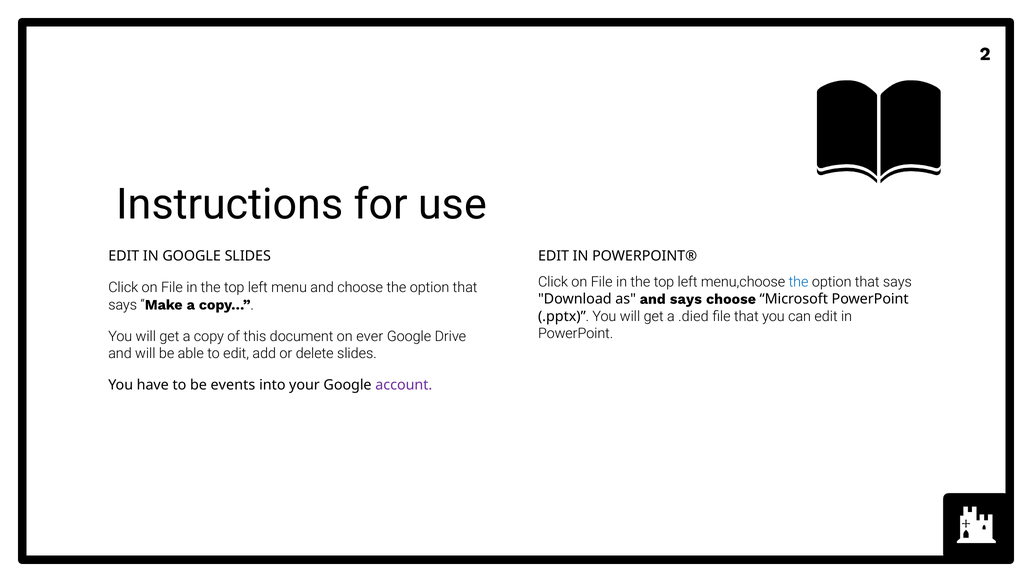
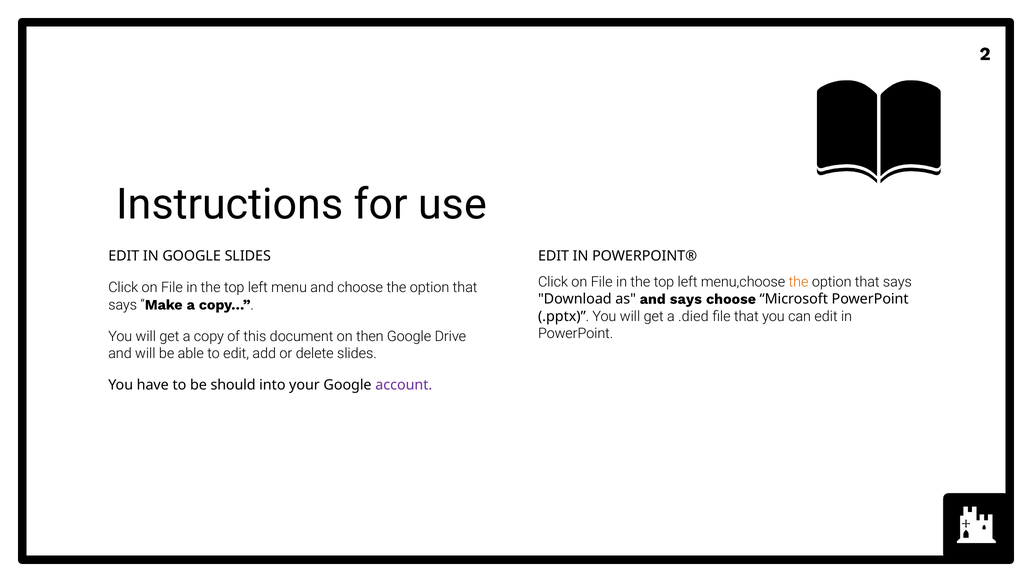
the colour: blue -> orange (799, 282)
ever: ever -> then (370, 336)
events: events -> should (233, 385)
